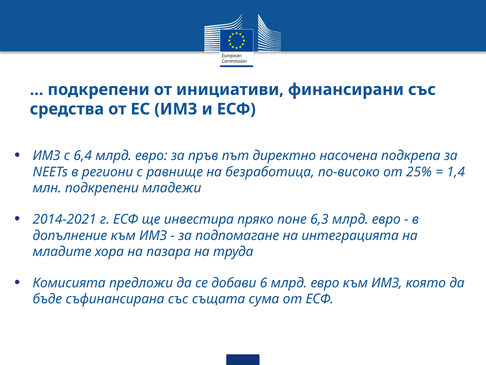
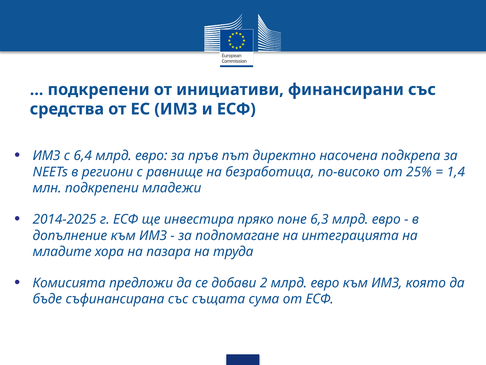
2014-2021: 2014-2021 -> 2014-2025 (65, 219)
6: 6 -> 2 (264, 283)
